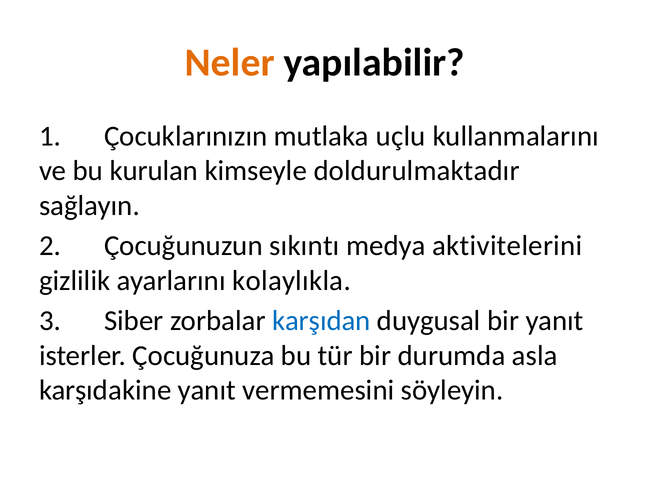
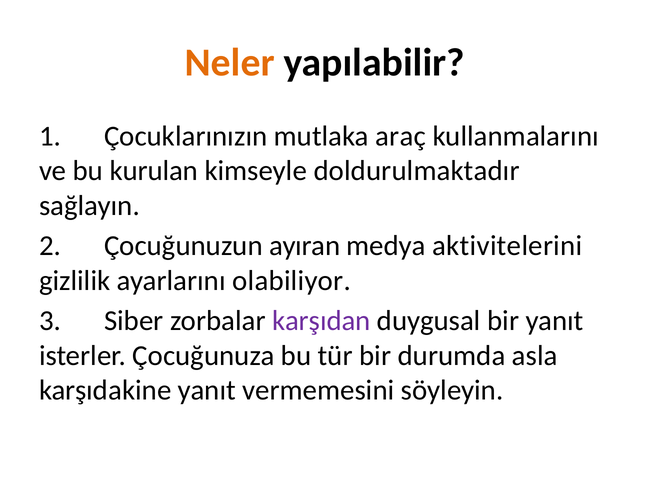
uçlu: uçlu -> araç (401, 136)
sıkıntı: sıkıntı -> ayıran (305, 246)
kolaylıkla: kolaylıkla -> olabiliyor (292, 281)
karşıdan colour: blue -> purple (321, 321)
